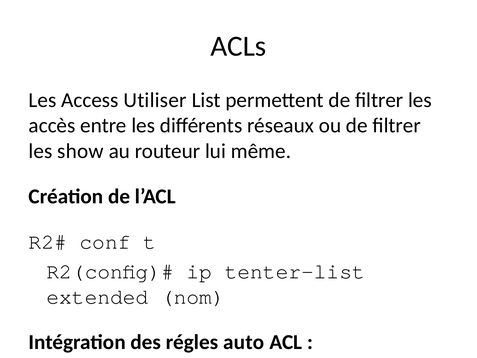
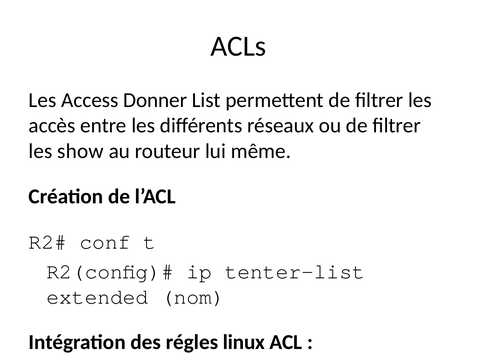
Utiliser: Utiliser -> Donner (155, 100)
auto: auto -> linux (244, 342)
